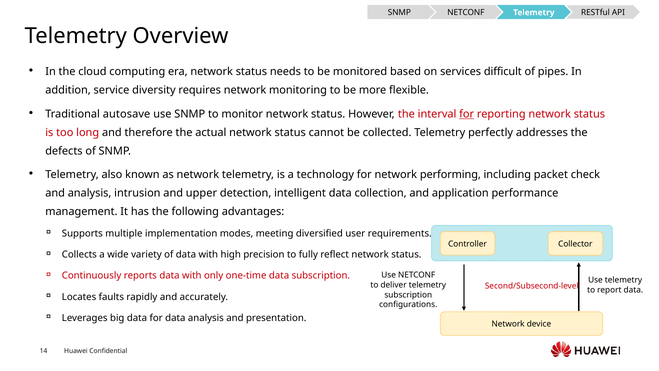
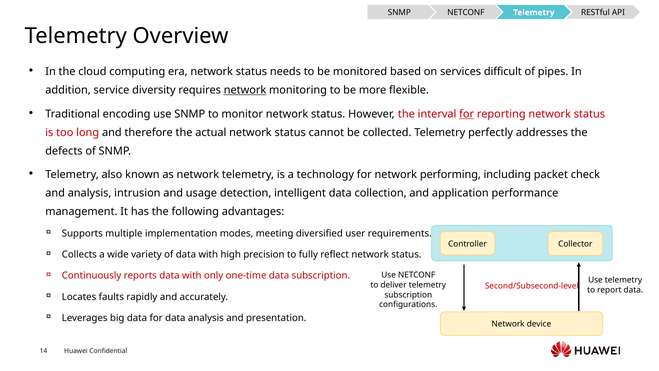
network underline: none -> present (245, 90)
autosave: autosave -> encoding (127, 114)
upper: upper -> usage (201, 193)
